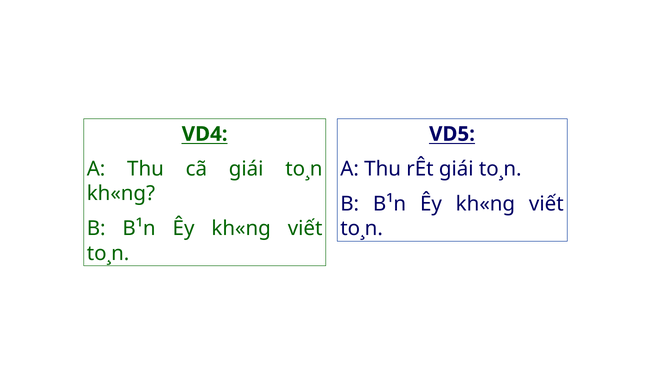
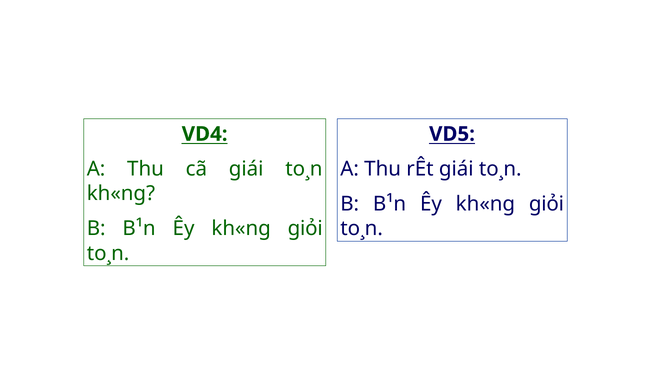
viết: viết -> giỏi (546, 204)
viết: viết -> giỏi (305, 228)
